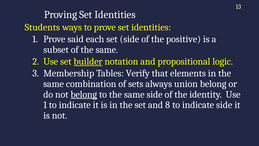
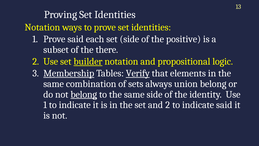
Students: Students -> Notation (42, 27)
of the same: same -> there (107, 50)
Membership underline: none -> present (69, 73)
Verify underline: none -> present (138, 73)
and 8: 8 -> 2 (168, 105)
indicate side: side -> said (224, 105)
